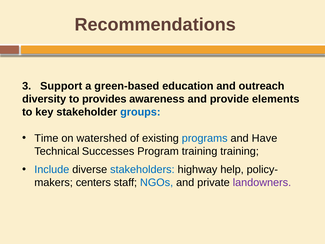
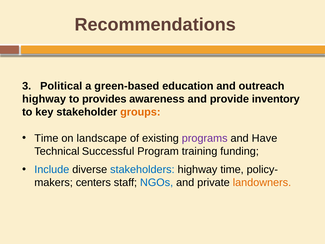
Support: Support -> Political (61, 86)
diversity: diversity -> highway (44, 99)
elements: elements -> inventory (276, 99)
groups colour: blue -> orange (140, 112)
watershed: watershed -> landscape (102, 138)
programs colour: blue -> purple (205, 138)
Successes: Successes -> Successful (108, 151)
training training: training -> funding (240, 151)
highway help: help -> time (232, 169)
landowners colour: purple -> orange (262, 182)
